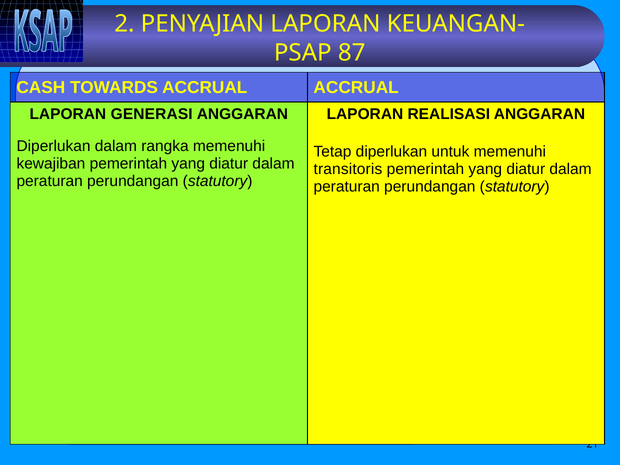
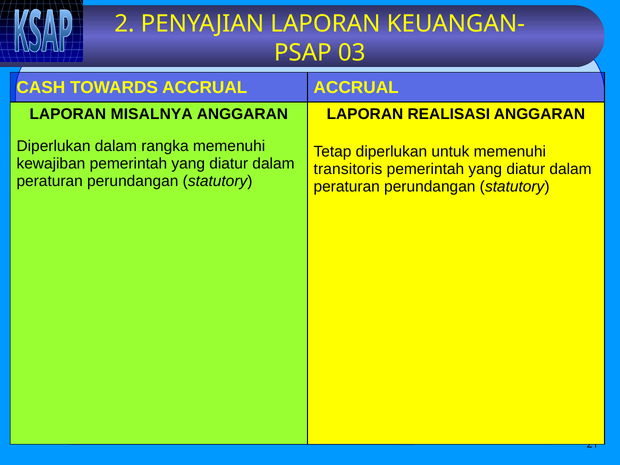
87: 87 -> 03 (352, 53)
GENERASI: GENERASI -> MISALNYA (152, 114)
